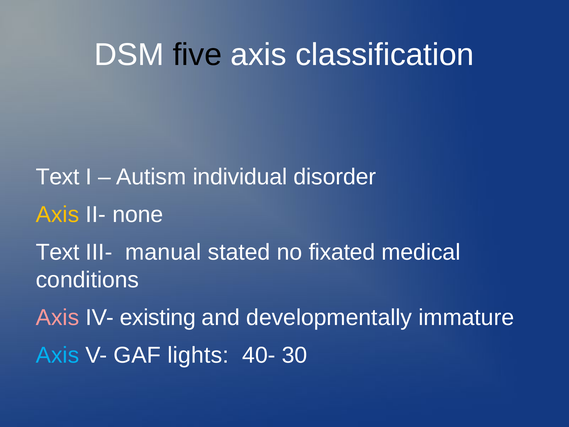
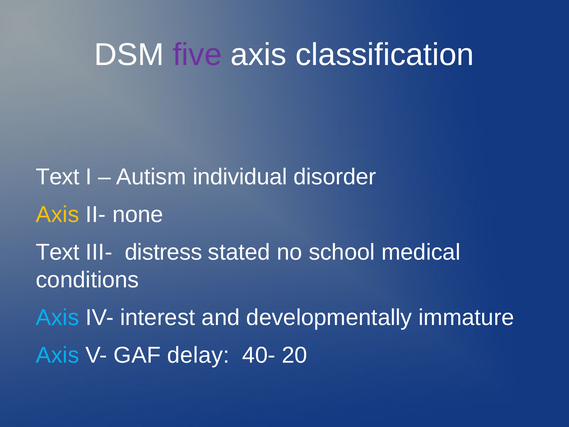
five colour: black -> purple (197, 55)
manual: manual -> distress (163, 252)
fixated: fixated -> school (342, 252)
Axis colour: pink -> light blue (58, 317)
existing: existing -> interest (158, 317)
lights: lights -> delay (198, 355)
30: 30 -> 20 (295, 355)
